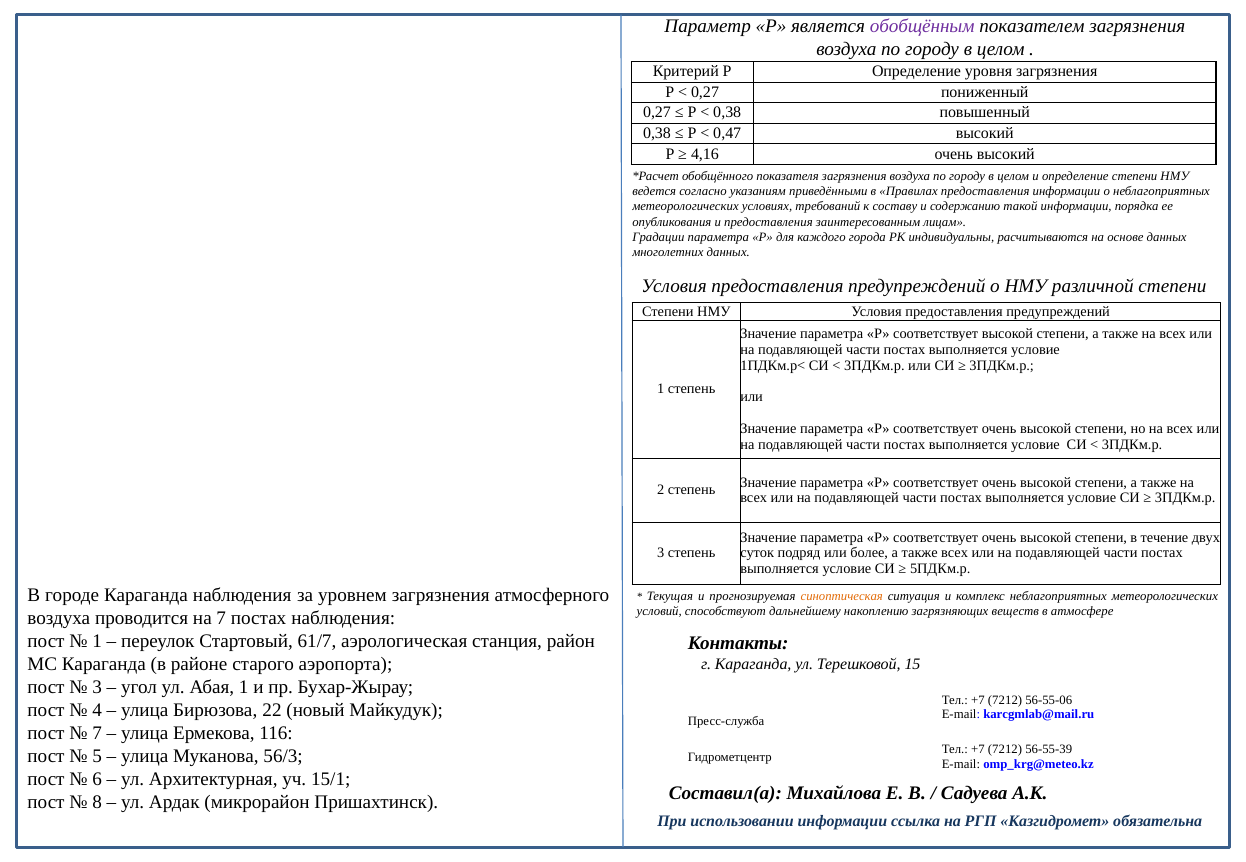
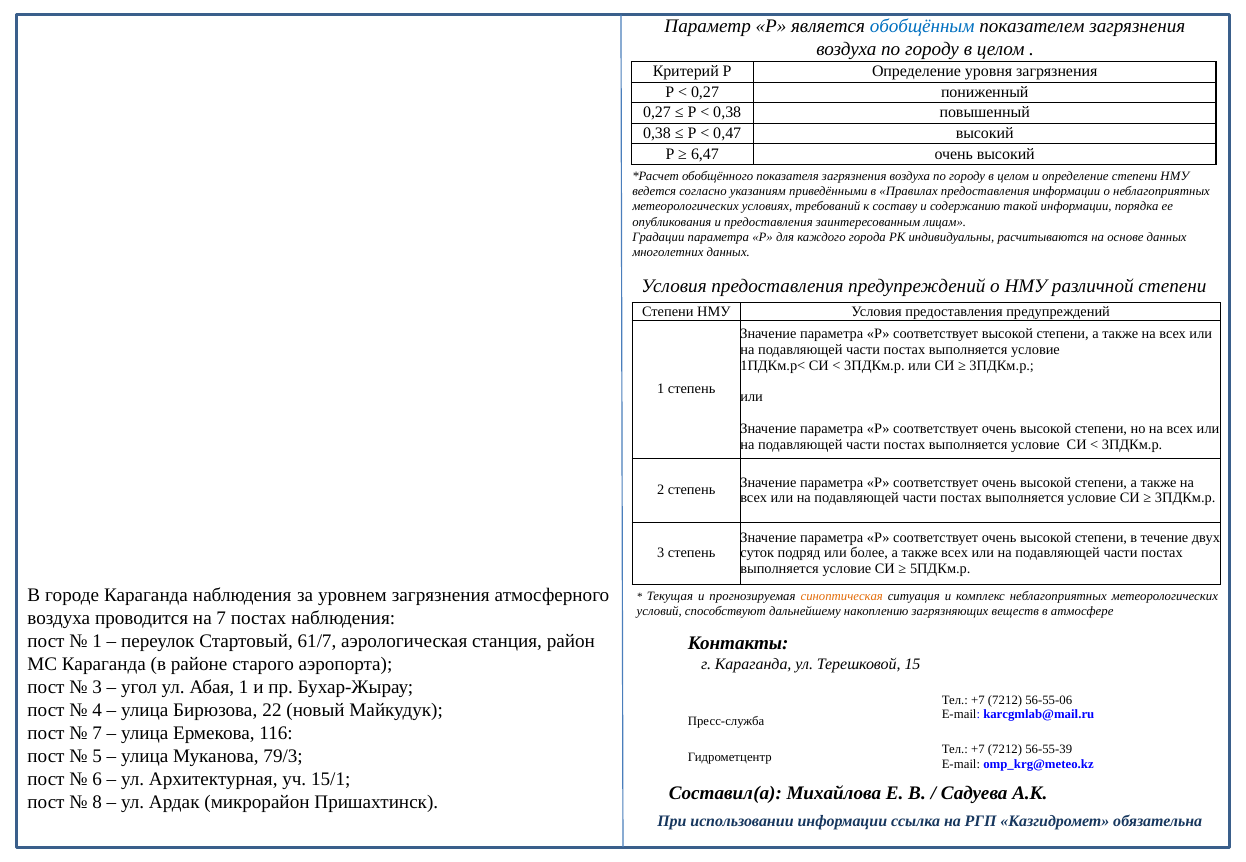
обобщённым colour: purple -> blue (922, 26)
4,16: 4,16 -> 6,47 (705, 154)
56/3: 56/3 -> 79/3 (283, 756)
